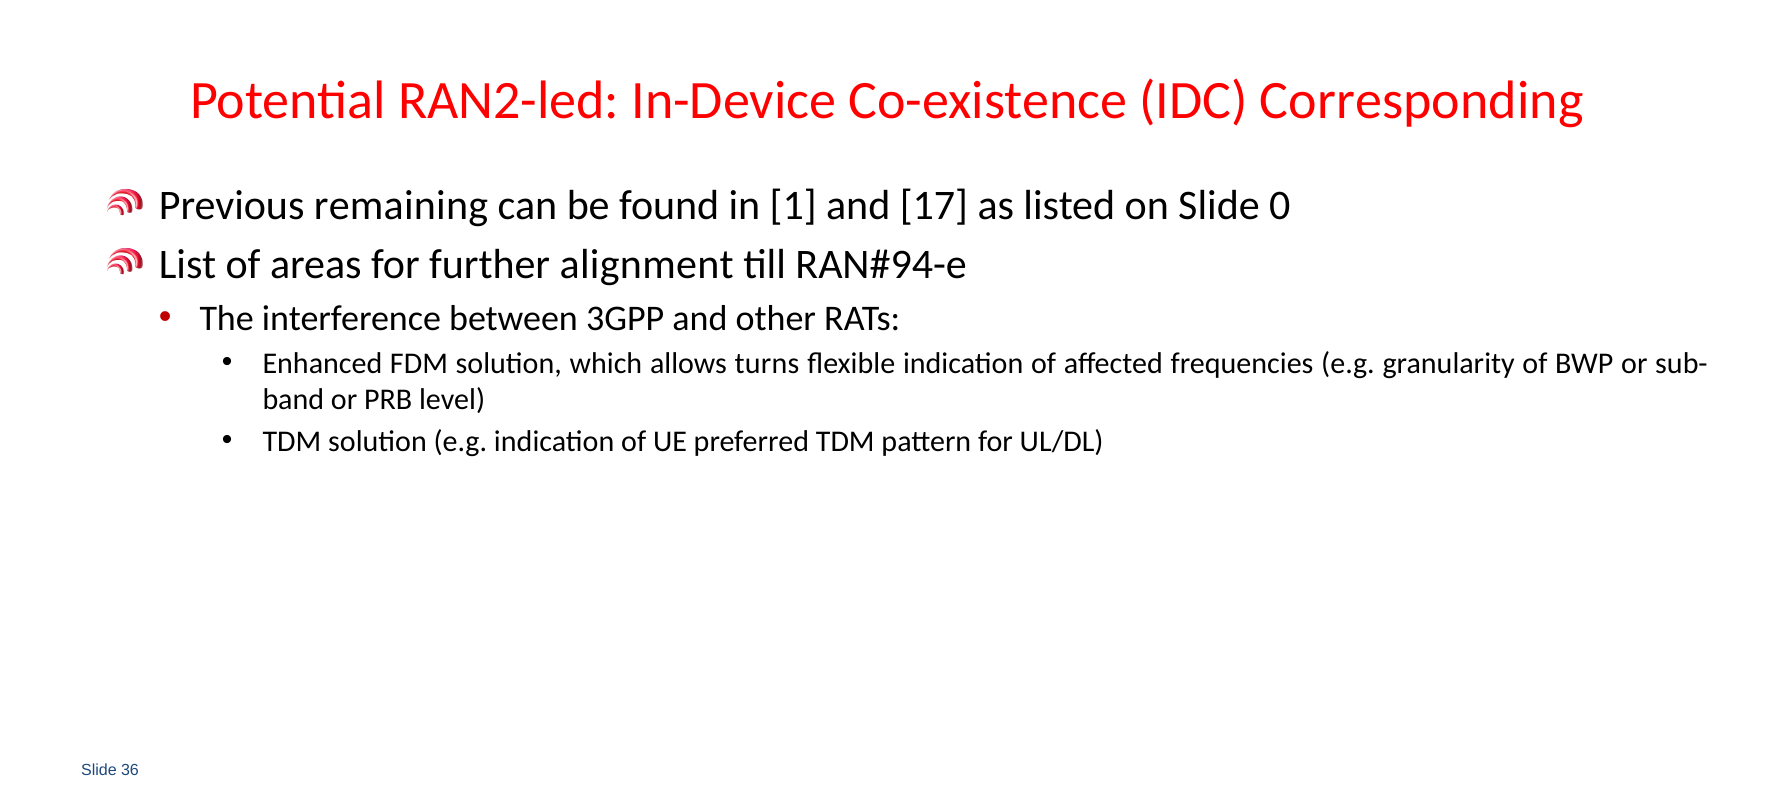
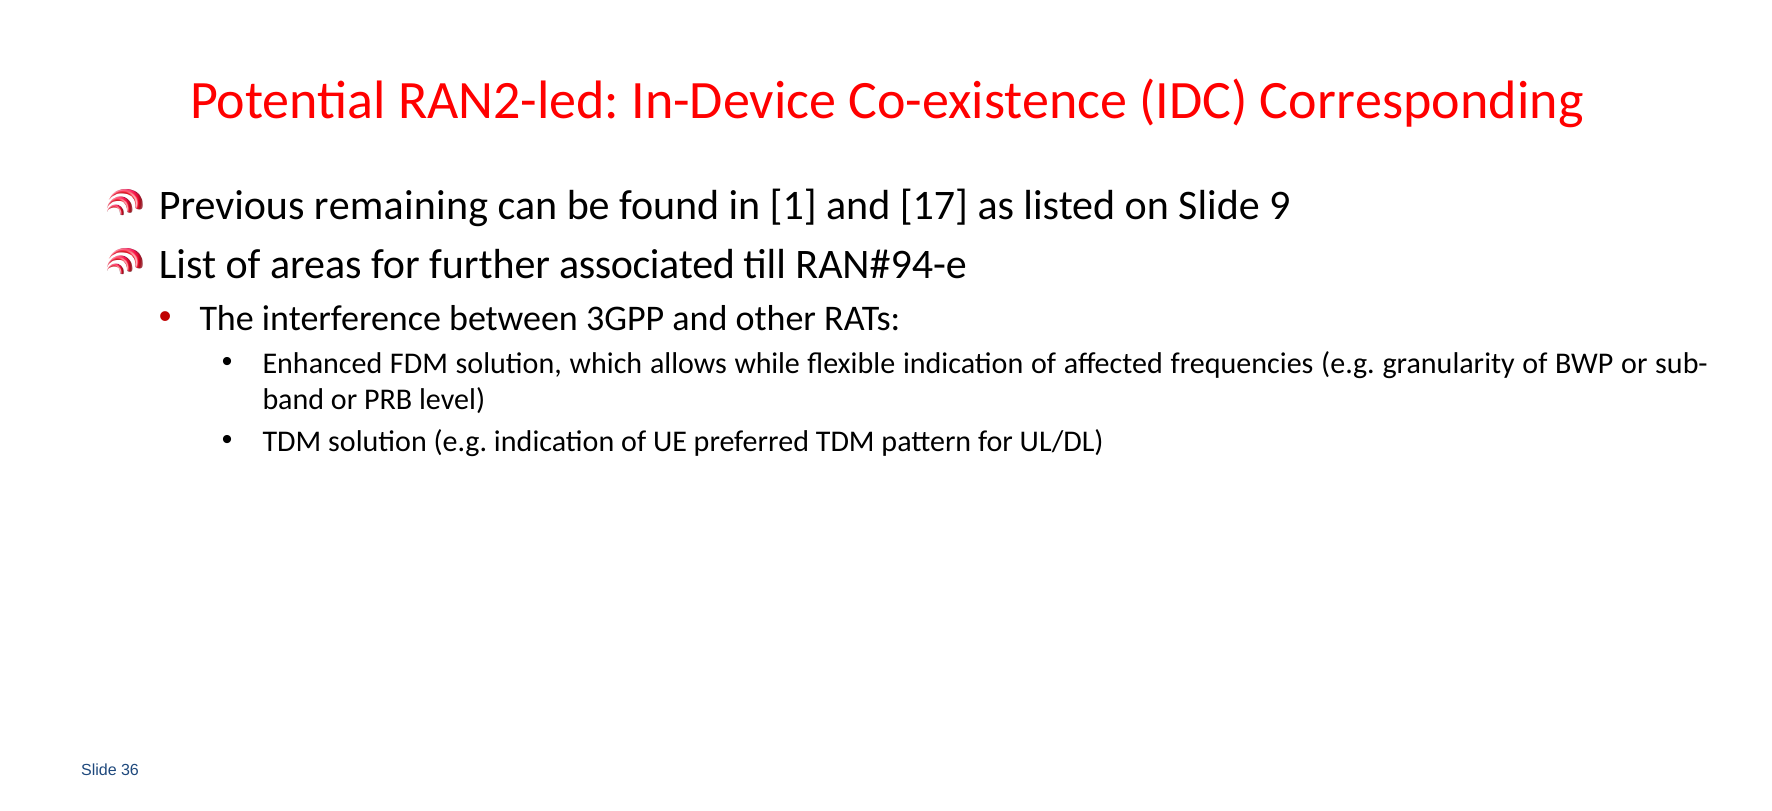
0: 0 -> 9 (1280, 205)
alignment: alignment -> associated (647, 264)
turns: turns -> while (767, 363)
